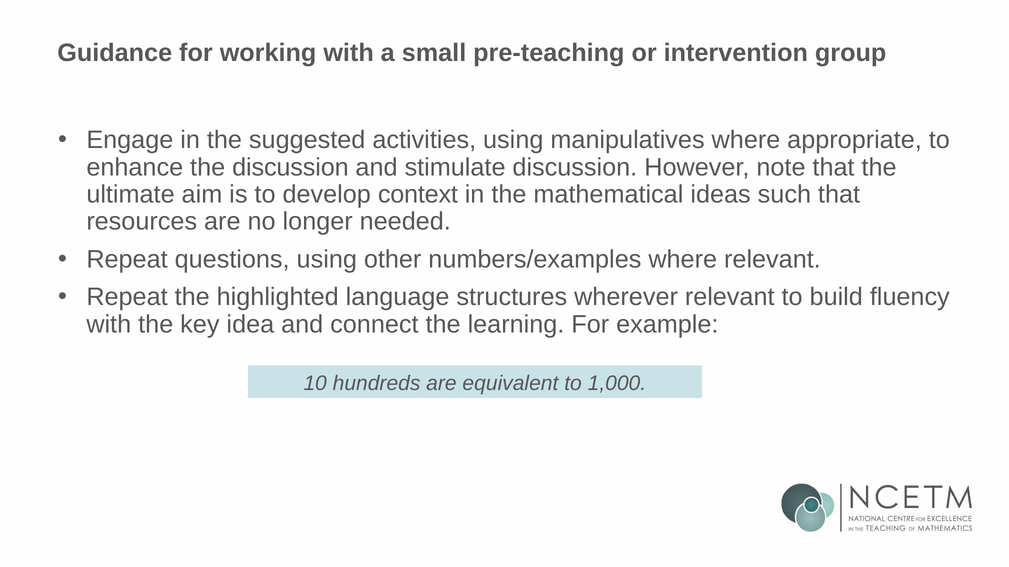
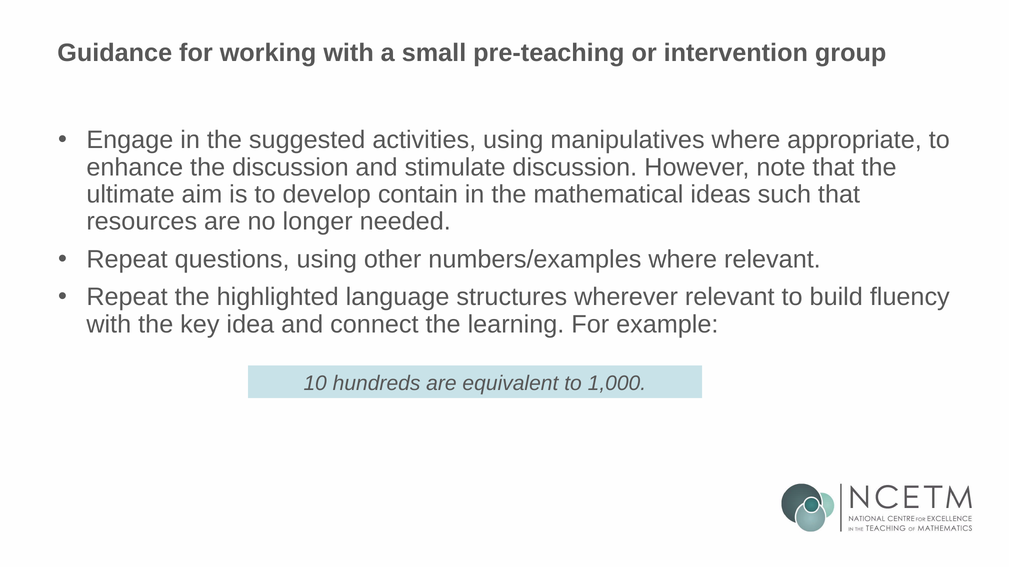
context: context -> contain (418, 195)
